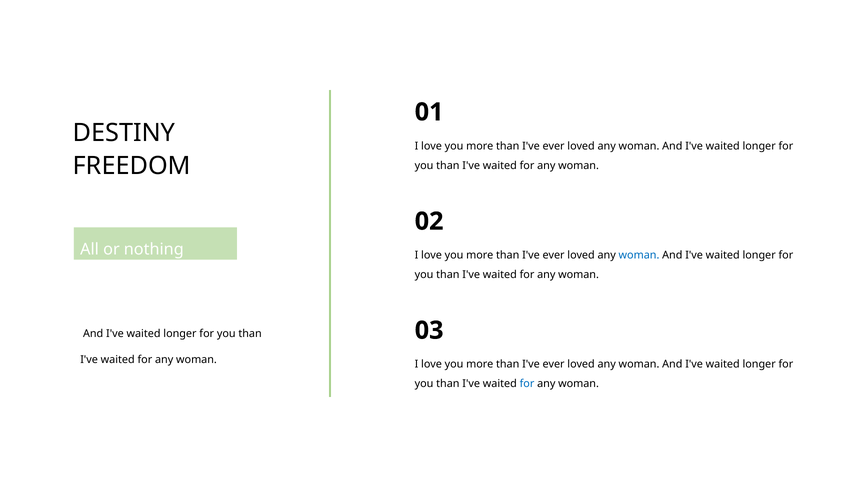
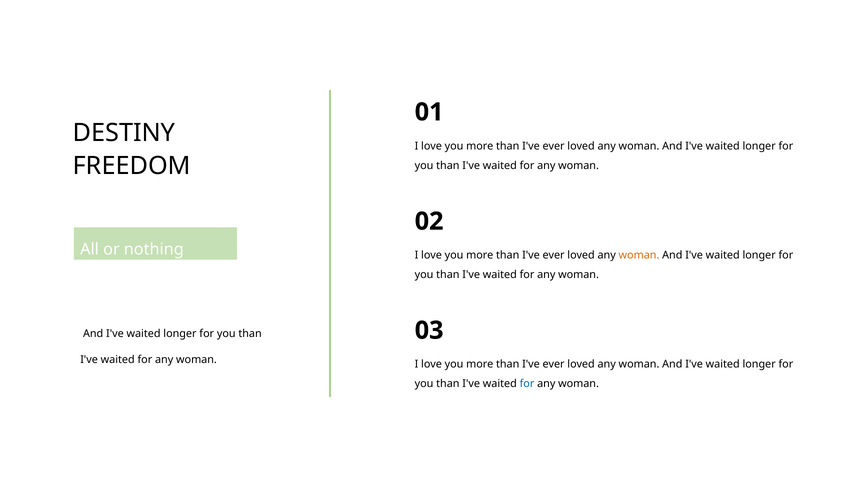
woman colour: blue -> orange (639, 255)
